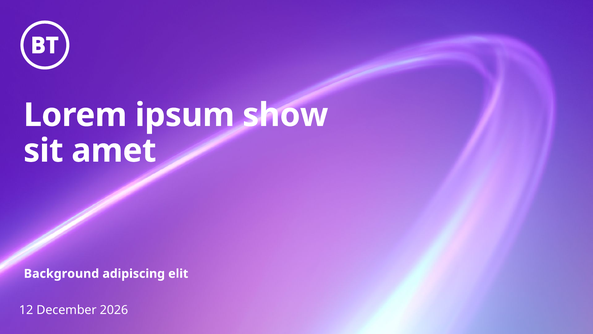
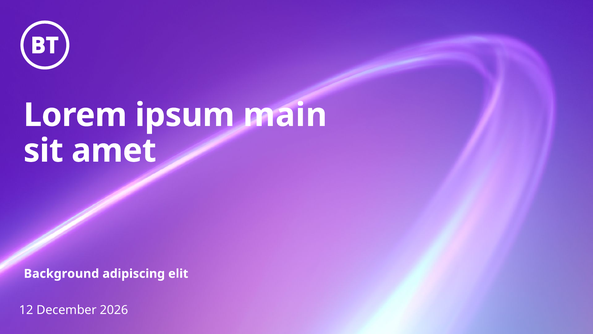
show: show -> main (285, 115)
